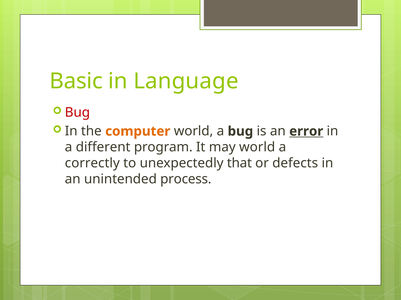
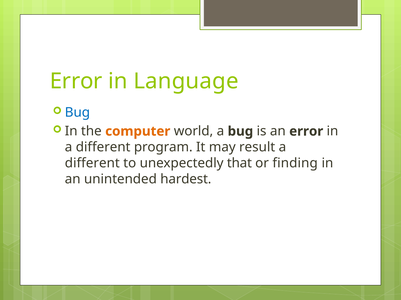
Basic: Basic -> Error (76, 81)
Bug colour: red -> blue (77, 113)
error underline: present -> none (306, 132)
may world: world -> result (257, 148)
correctly: correctly -> different (92, 164)
defects: defects -> finding (295, 164)
process: process -> hardest (186, 180)
